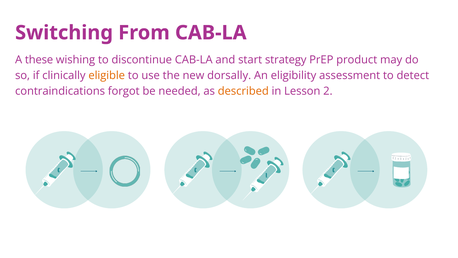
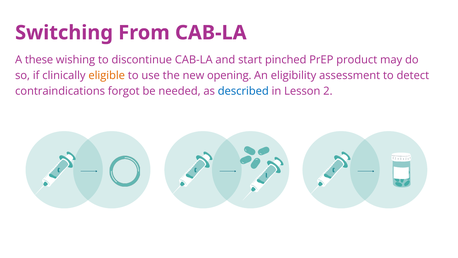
strategy: strategy -> pinched (286, 60)
dorsally: dorsally -> opening (229, 75)
described colour: orange -> blue (243, 91)
